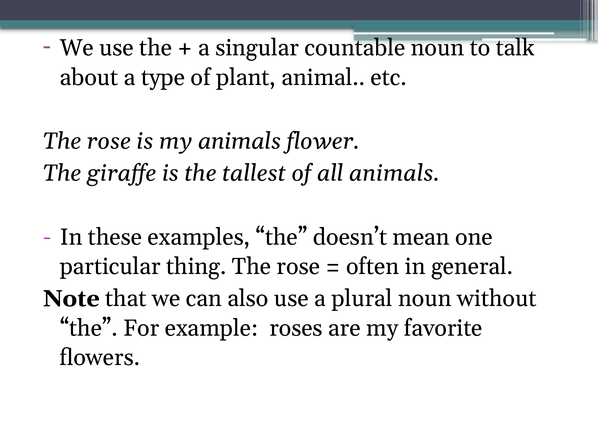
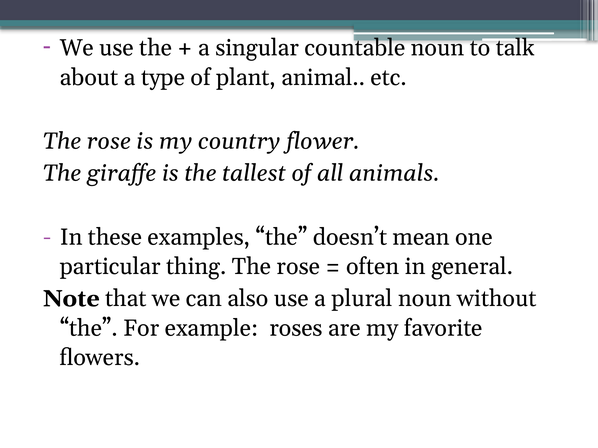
my animals: animals -> country (239, 141)
